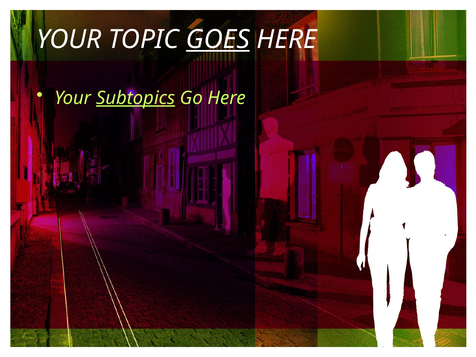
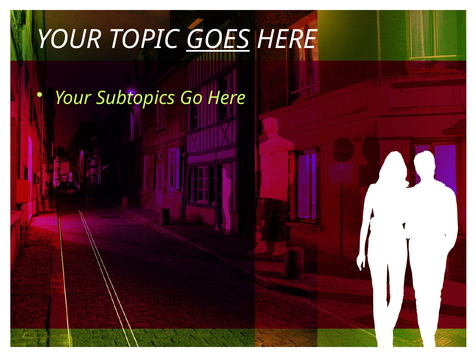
Subtopics underline: present -> none (136, 98)
